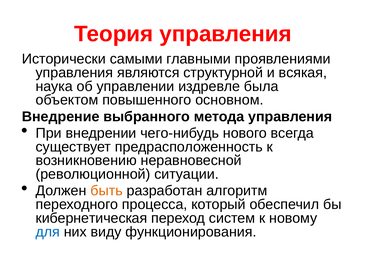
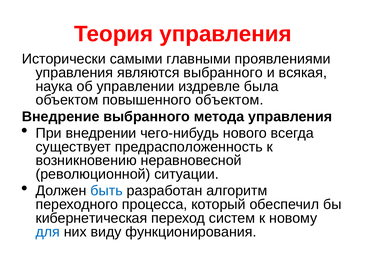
являются структурной: структурной -> выбранного (223, 72)
повышенного основном: основном -> объектом (229, 100)
быть colour: orange -> blue (107, 190)
